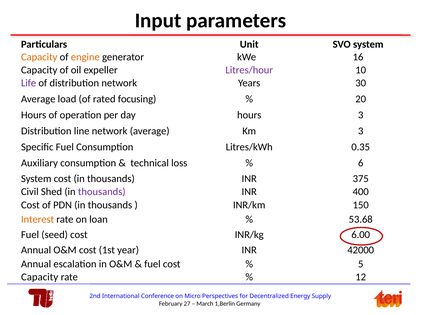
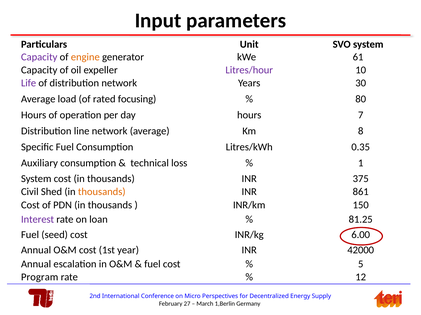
Capacity colour: orange -> purple (39, 57)
16: 16 -> 61 (358, 57)
20: 20 -> 80 (361, 99)
hours 3: 3 -> 7 (361, 115)
Km 3: 3 -> 8 (361, 131)
6: 6 -> 1 (361, 163)
thousands colour: purple -> orange (102, 192)
400: 400 -> 861 (361, 192)
Interest colour: orange -> purple (38, 220)
53.68: 53.68 -> 81.25 (361, 220)
Capacity: Capacity -> Program (40, 278)
